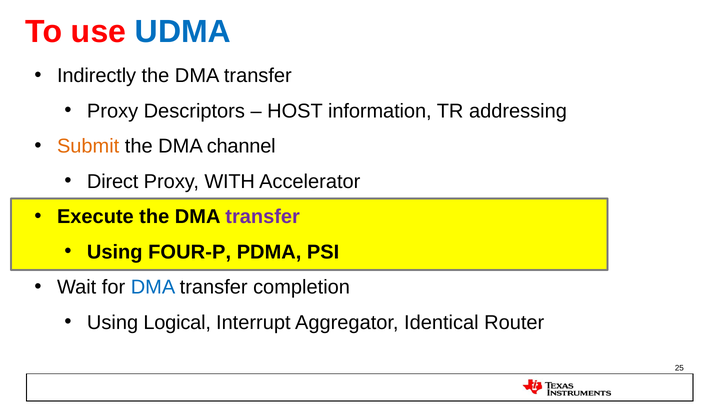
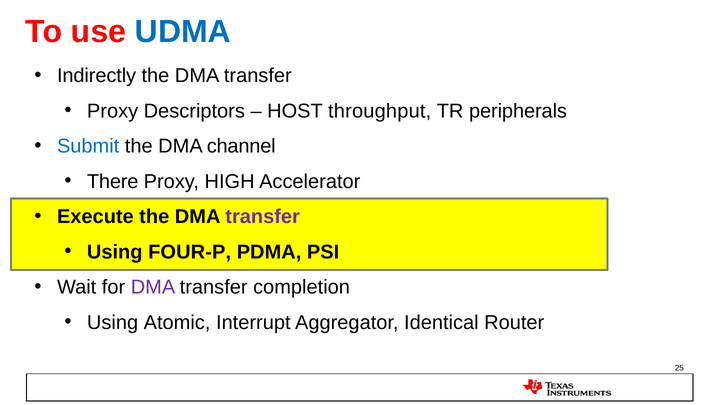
information: information -> throughput (380, 111)
addressing: addressing -> peripherals (518, 111)
Submit colour: orange -> blue (88, 146)
Direct: Direct -> There (113, 181)
WITH: WITH -> HIGH (230, 181)
DMA colour: blue -> purple (153, 287)
Logical: Logical -> Atomic (177, 322)
